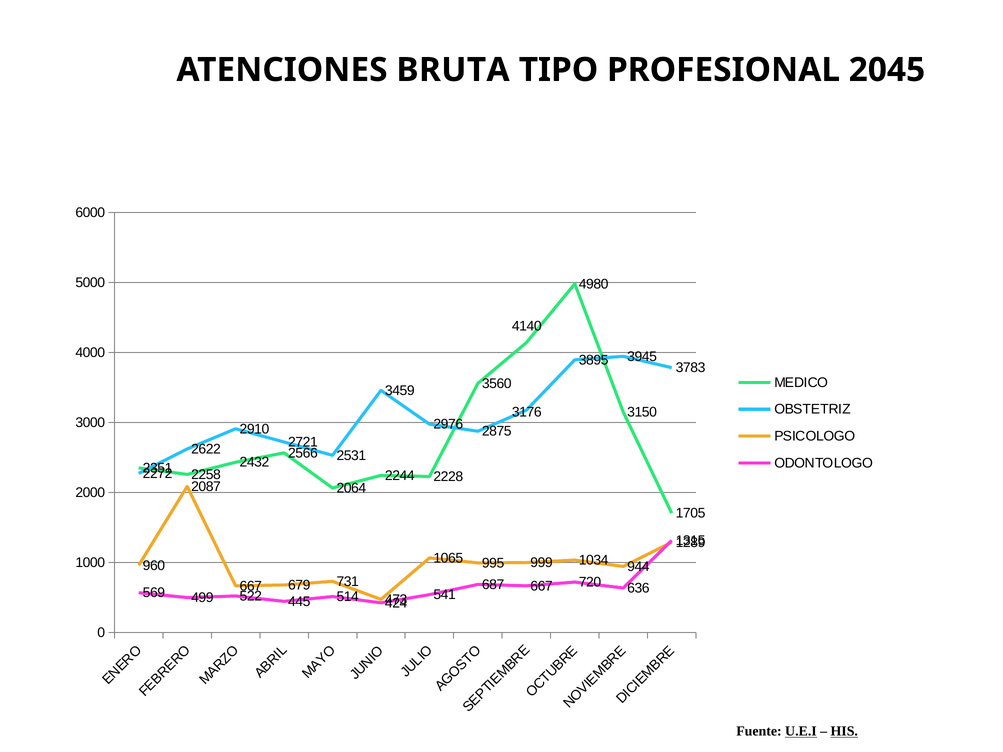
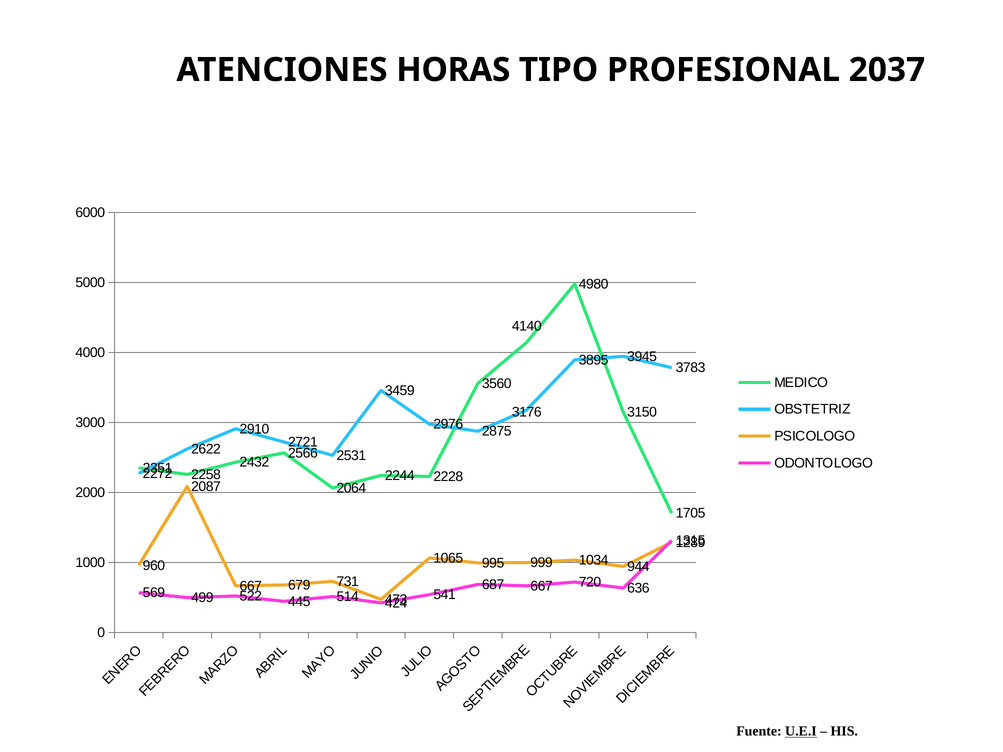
BRUTA: BRUTA -> HORAS (453, 70)
2045: 2045 -> 2037 (887, 70)
HIS underline: present -> none (844, 731)
